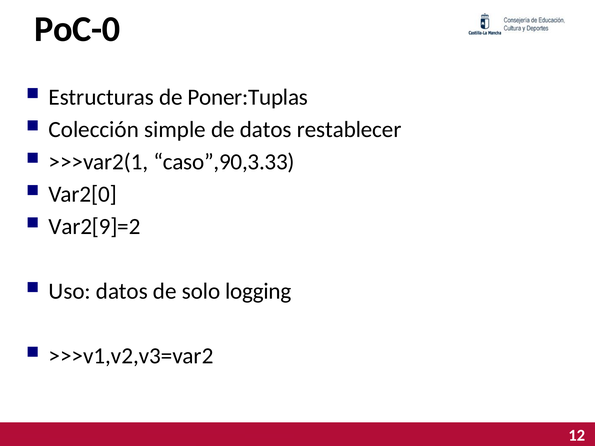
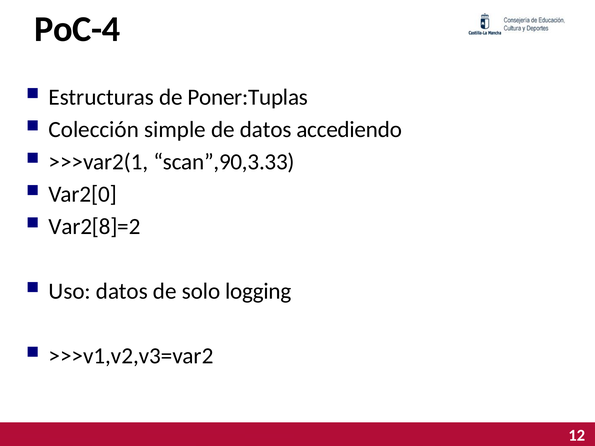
PoC-0: PoC-0 -> PoC-4 (77, 29)
restablecer: restablecer -> accediendo (349, 130)
caso”,90,3.33: caso”,90,3.33 -> scan”,90,3.33 (224, 162)
Var2[9]=2: Var2[9]=2 -> Var2[8]=2 (94, 227)
